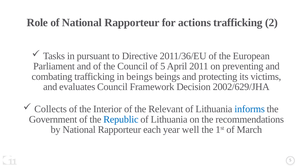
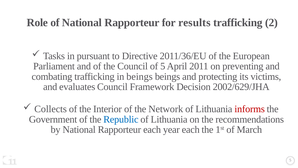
actions: actions -> results (194, 23)
Relevant: Relevant -> Network (166, 109)
informs colour: blue -> red (250, 109)
year well: well -> each (191, 129)
